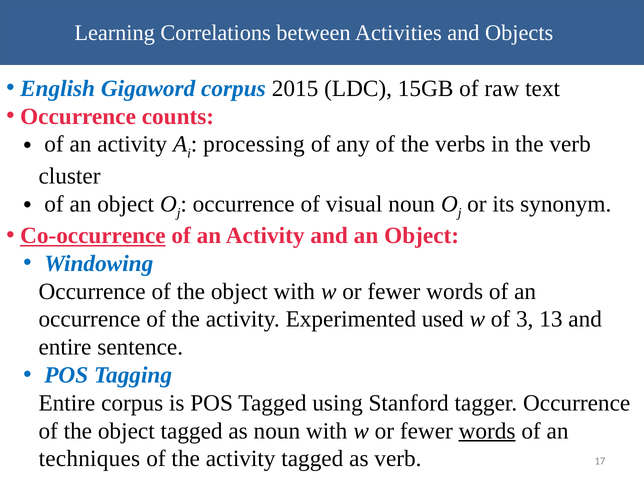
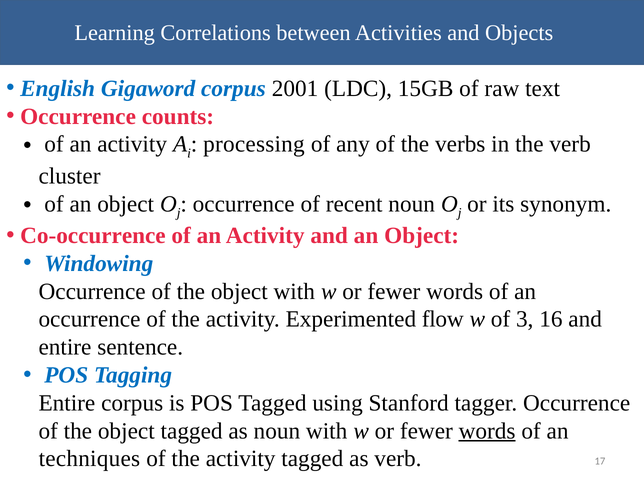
2015: 2015 -> 2001 (295, 88)
visual: visual -> recent (354, 204)
Co-occurrence underline: present -> none (93, 236)
used: used -> flow (443, 319)
13: 13 -> 16 (551, 319)
